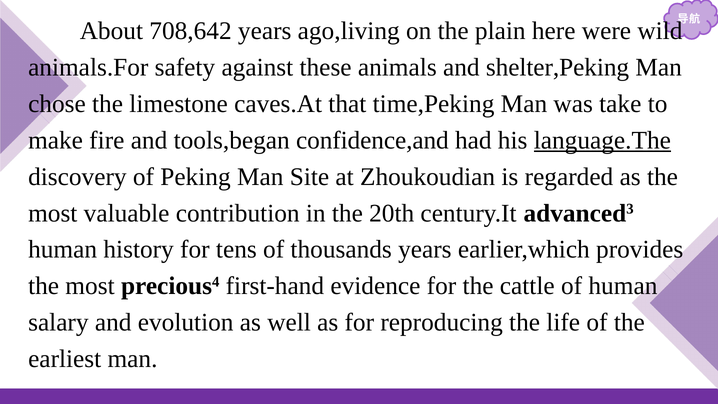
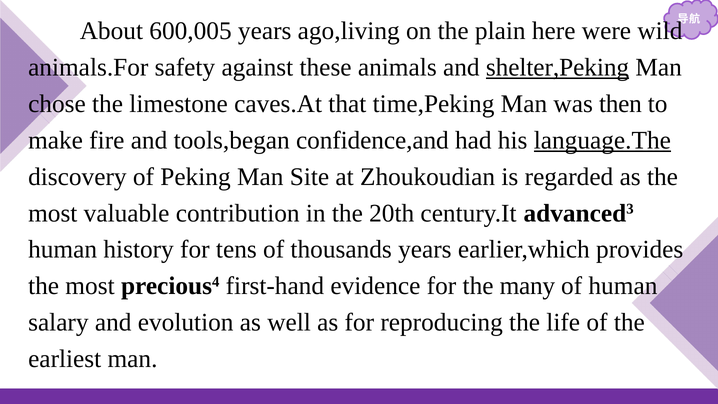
708,642: 708,642 -> 600,005 (191, 31)
shelter,Peking underline: none -> present (558, 67)
take: take -> then (620, 104)
cattle: cattle -> many (527, 286)
